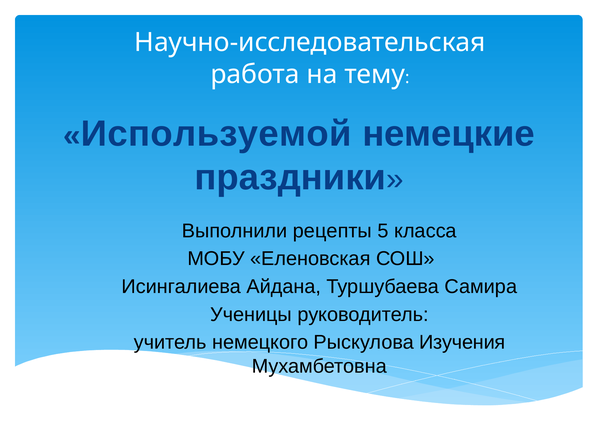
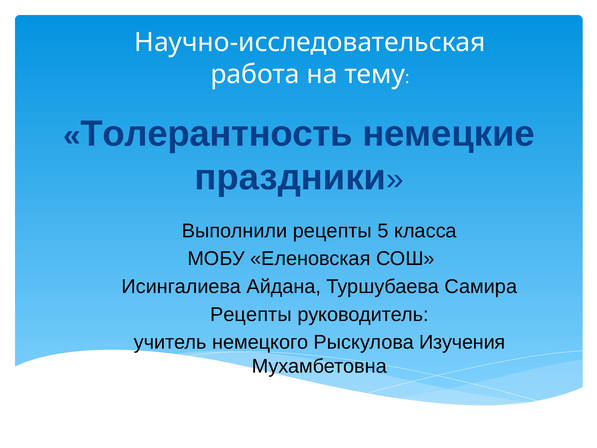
Используемой: Используемой -> Толерантность (217, 134)
Ученицы: Ученицы -> Рецепты (251, 314)
